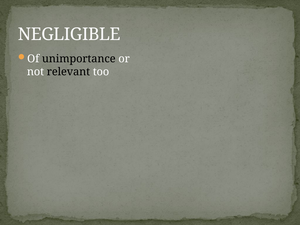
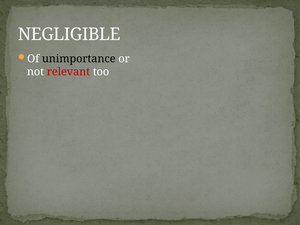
relevant colour: black -> red (68, 72)
